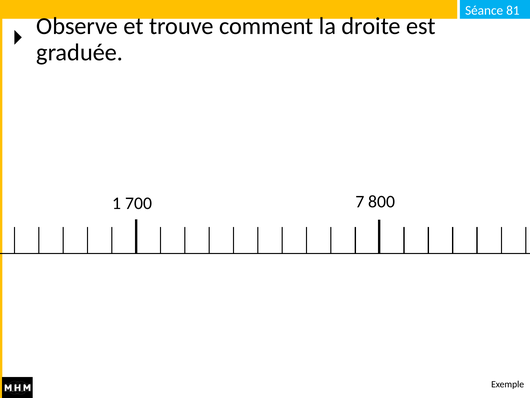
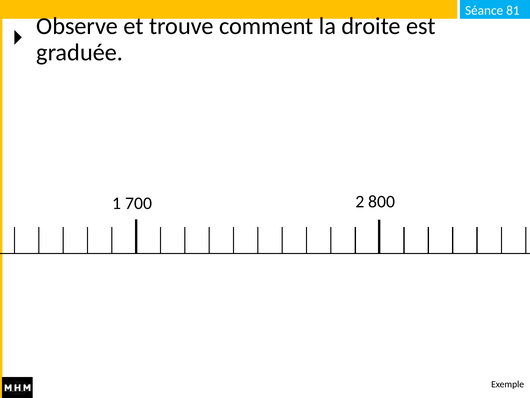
7: 7 -> 2 (360, 201)
